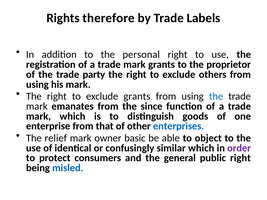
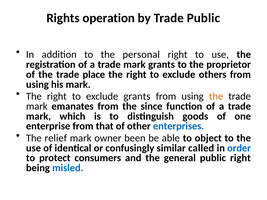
therefore: therefore -> operation (109, 18)
Trade Labels: Labels -> Public (203, 18)
party: party -> place (94, 75)
the colour: blue -> orange (216, 96)
basic: basic -> been (135, 138)
similar which: which -> called (201, 148)
order colour: purple -> blue (239, 148)
